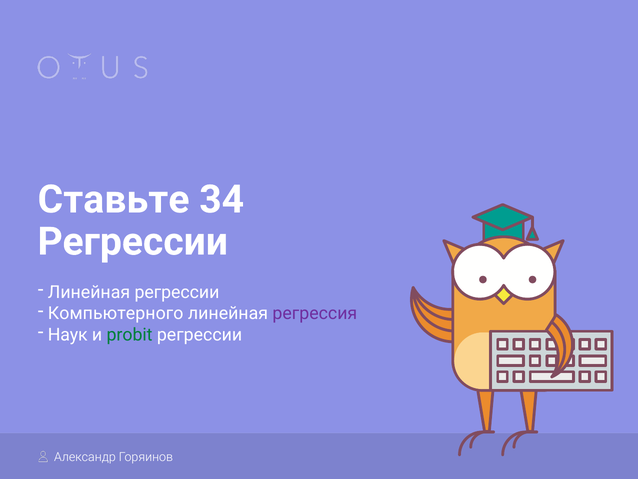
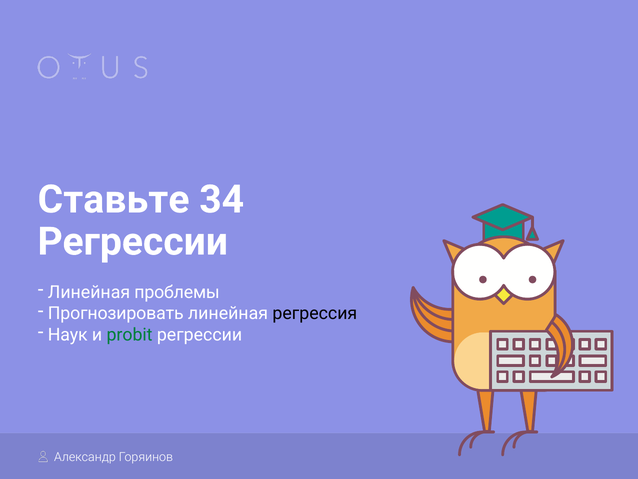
Линейная регрессии: регрессии -> проблемы (177, 292)
Компьютерного: Компьютерного -> Прогнозировать (116, 313)
регрессия colour: purple -> black (315, 313)
